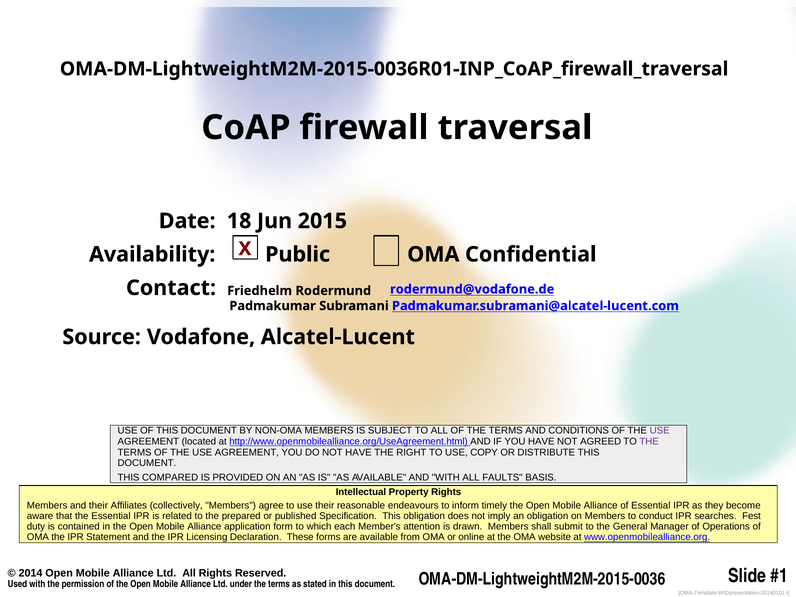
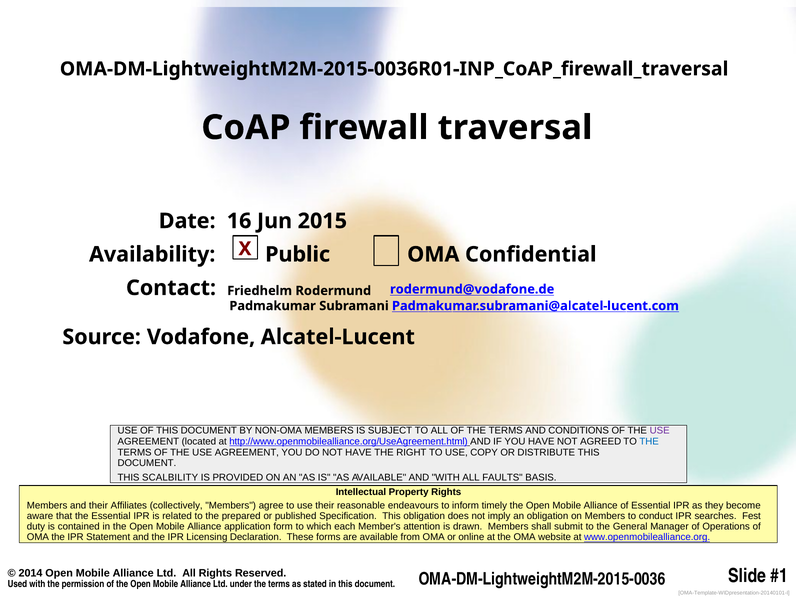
18: 18 -> 16 (239, 221)
THE colour: purple -> blue (649, 442)
COMPARED: COMPARED -> SCALBILITY (170, 478)
